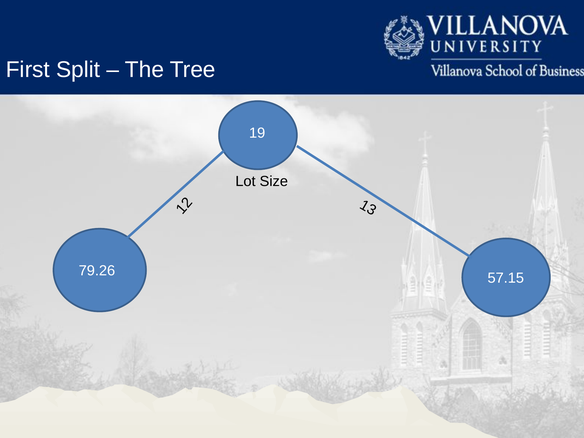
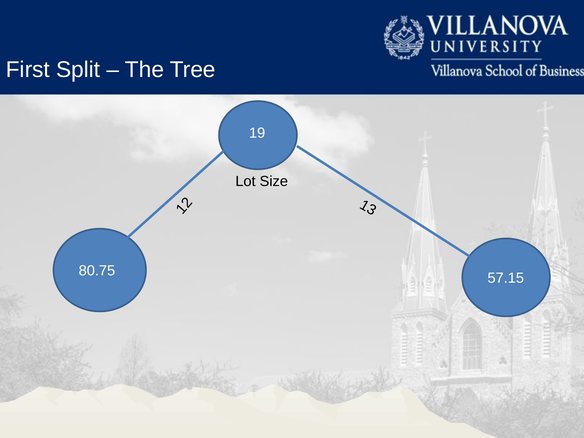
79.26: 79.26 -> 80.75 (97, 271)
